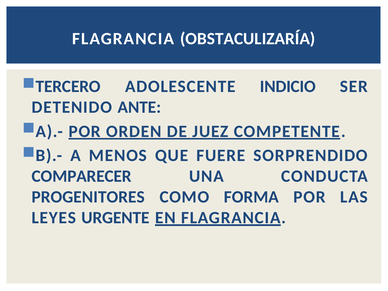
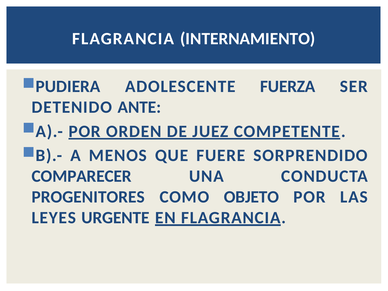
OBSTACULIZARÍA: OBSTACULIZARÍA -> INTERNAMIENTO (248, 39)
TERCERO: TERCERO -> PUDIERA (68, 86)
INDICIO: INDICIO -> FUERZA (288, 86)
FORMA: FORMA -> OBJETO (251, 197)
